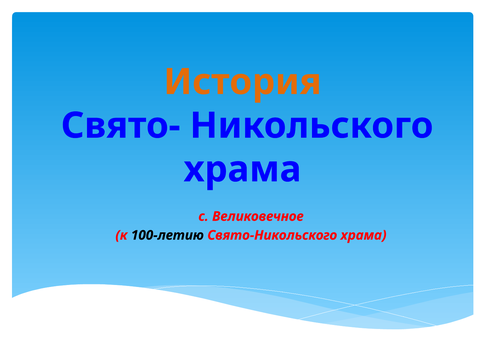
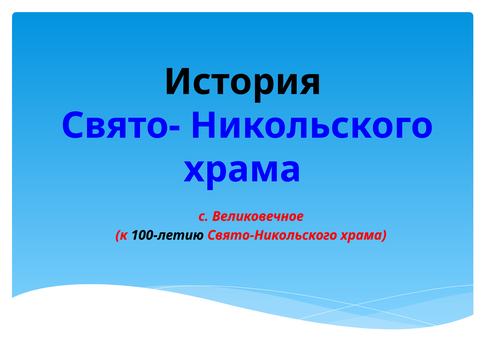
История colour: orange -> black (243, 82)
